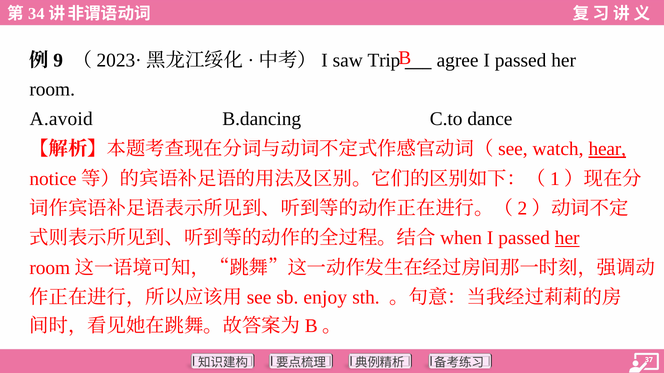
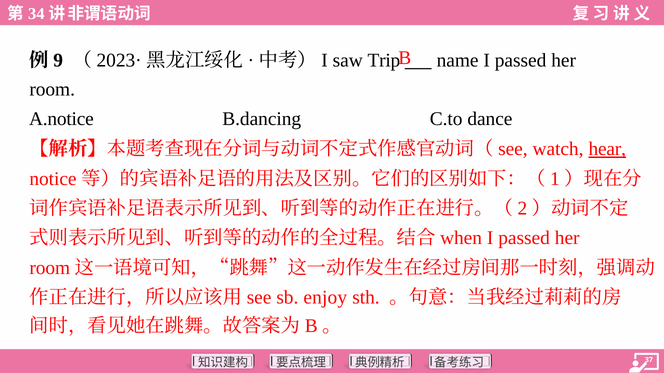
agree: agree -> name (458, 60)
A.avoid: A.avoid -> A.notice (61, 119)
her underline: present -> none (567, 238)
